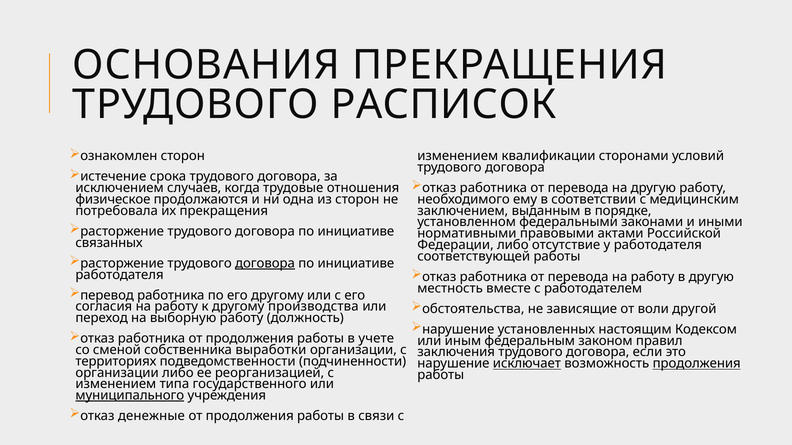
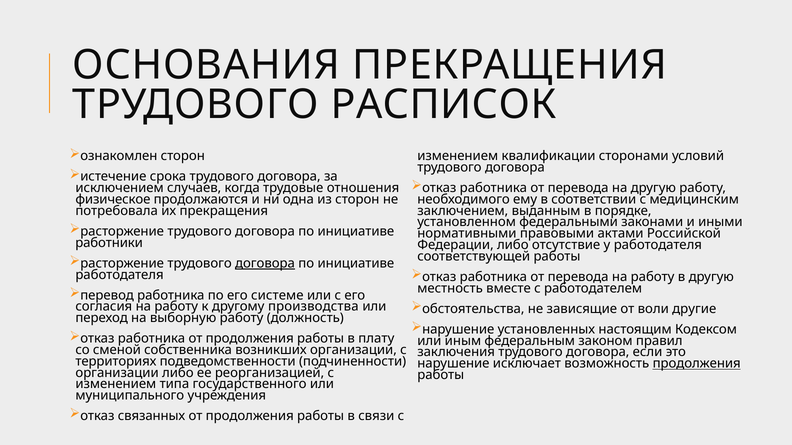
связанных: связанных -> работники (109, 243)
его другому: другому -> системе (277, 296)
другой: другой -> другие (694, 309)
учете: учете -> плату (376, 339)
выработки: выработки -> возникших (271, 350)
исключает underline: present -> none (527, 364)
муниципального underline: present -> none (130, 396)
денежные: денежные -> связанных (152, 417)
